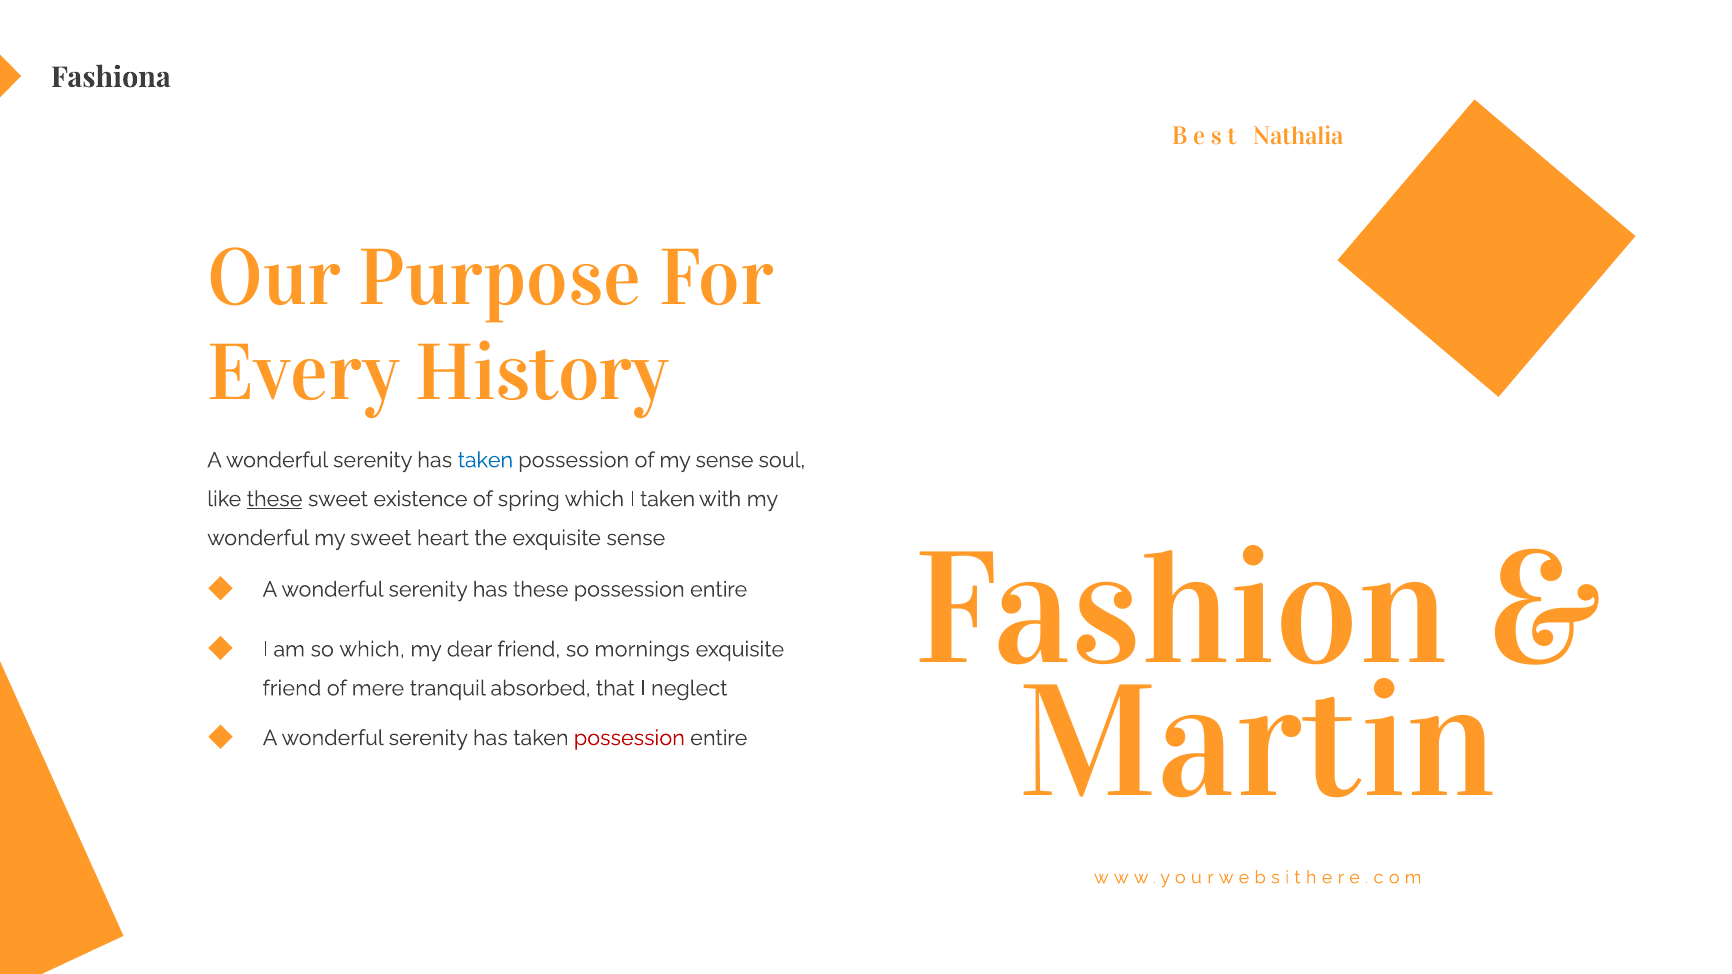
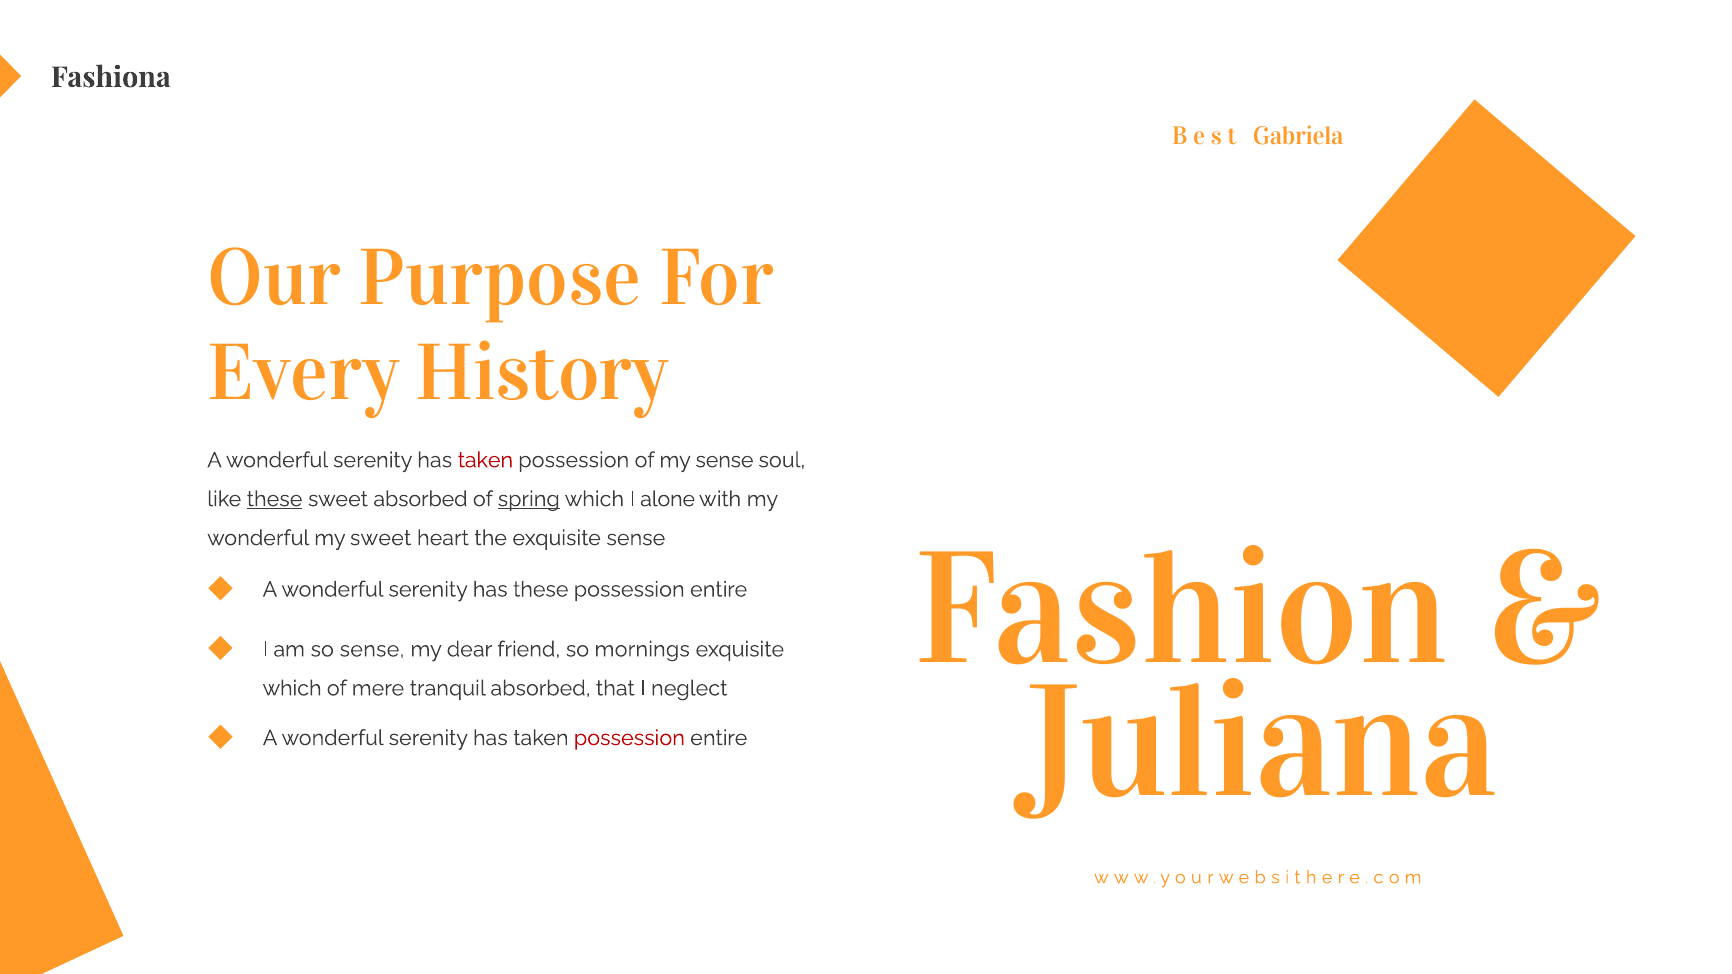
Nathalia: Nathalia -> Gabriela (1298, 136)
taken colour: blue -> red (485, 460)
sweet existence: existence -> absorbed (420, 499)
spring underline: none -> present (529, 499)
I taken: taken -> alone (668, 499)
so which: which -> sense (372, 650)
friend: friend -> which (292, 688)
Martin: Martin -> Juliana (1258, 744)
